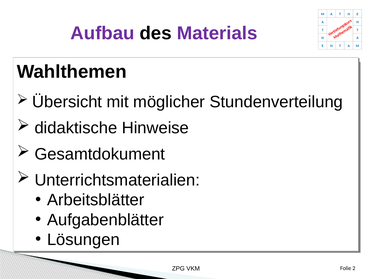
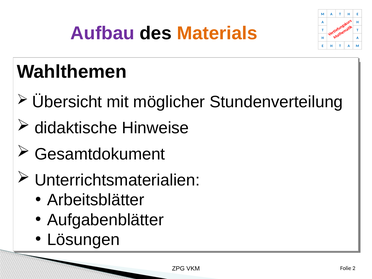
Materials colour: purple -> orange (217, 33)
